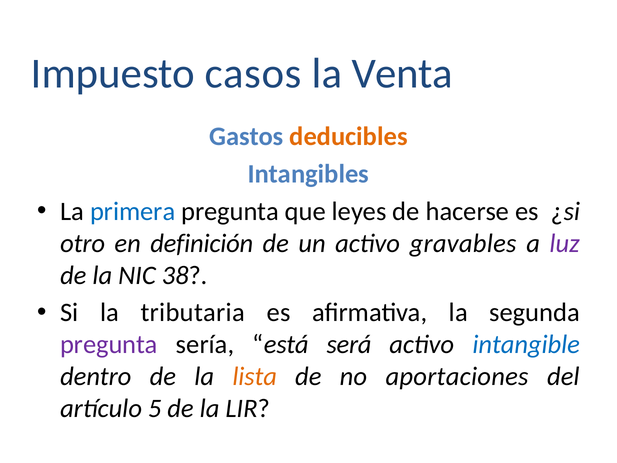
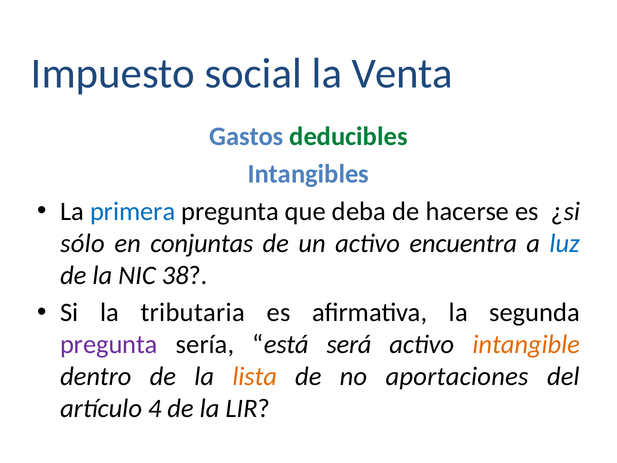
casos: casos -> social (253, 74)
deducibles colour: orange -> green (348, 137)
leyes: leyes -> deba (359, 211)
otro: otro -> sólo (82, 243)
definición: definición -> conjuntas (202, 243)
gravables: gravables -> encuentra (463, 243)
luz colour: purple -> blue (565, 243)
intangible colour: blue -> orange (526, 344)
5: 5 -> 4 (155, 408)
